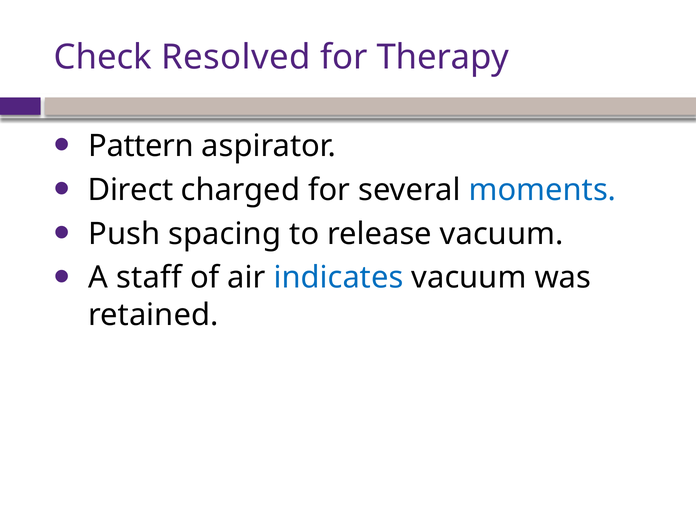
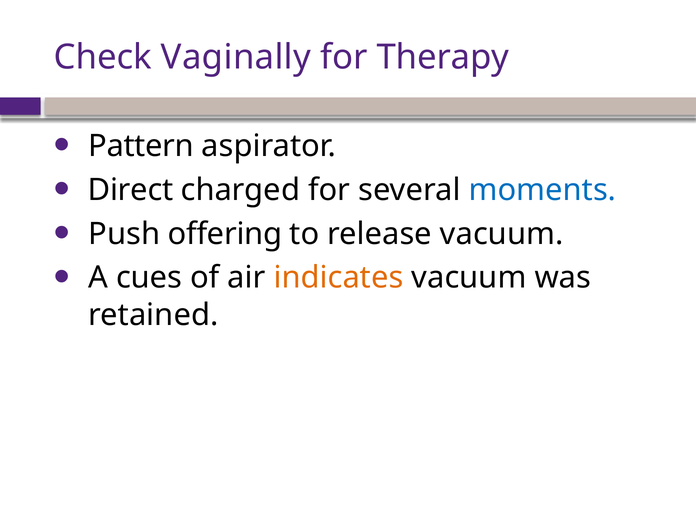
Resolved: Resolved -> Vaginally (236, 58)
spacing: spacing -> offering (225, 234)
staff: staff -> cues (149, 278)
indicates colour: blue -> orange (338, 278)
